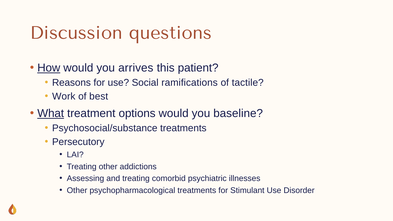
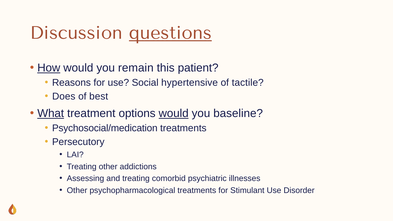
questions underline: none -> present (170, 33)
arrives: arrives -> remain (136, 68)
ramifications: ramifications -> hypertensive (190, 83)
Work: Work -> Does (64, 97)
would underline: none -> present (174, 113)
Psychosocial/substance: Psychosocial/substance -> Psychosocial/medication (105, 128)
